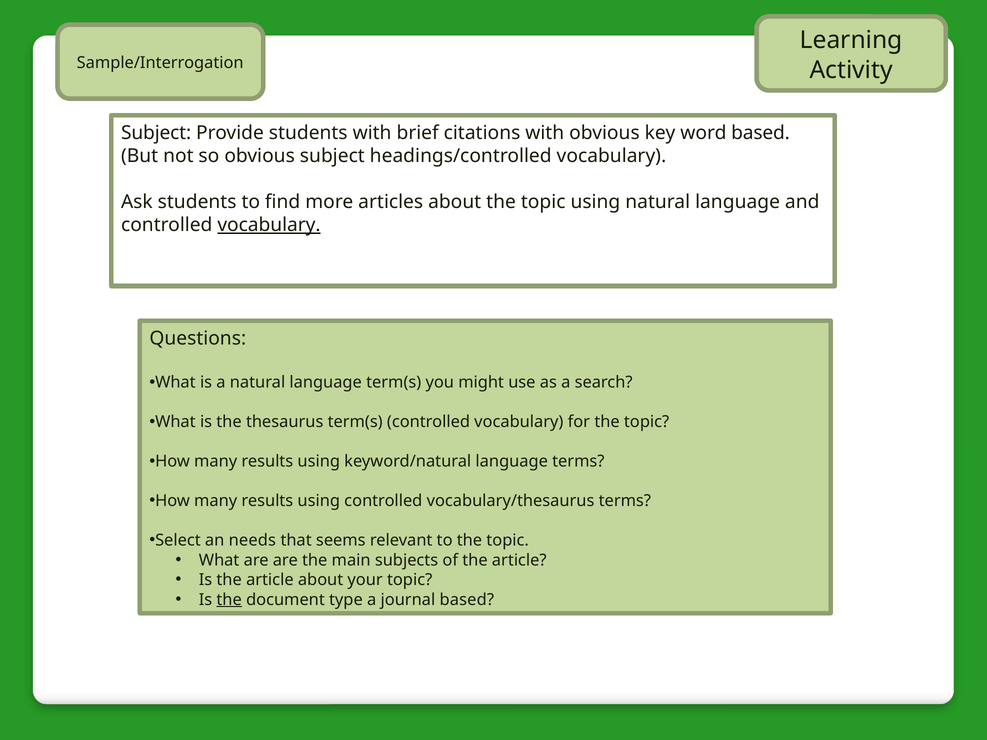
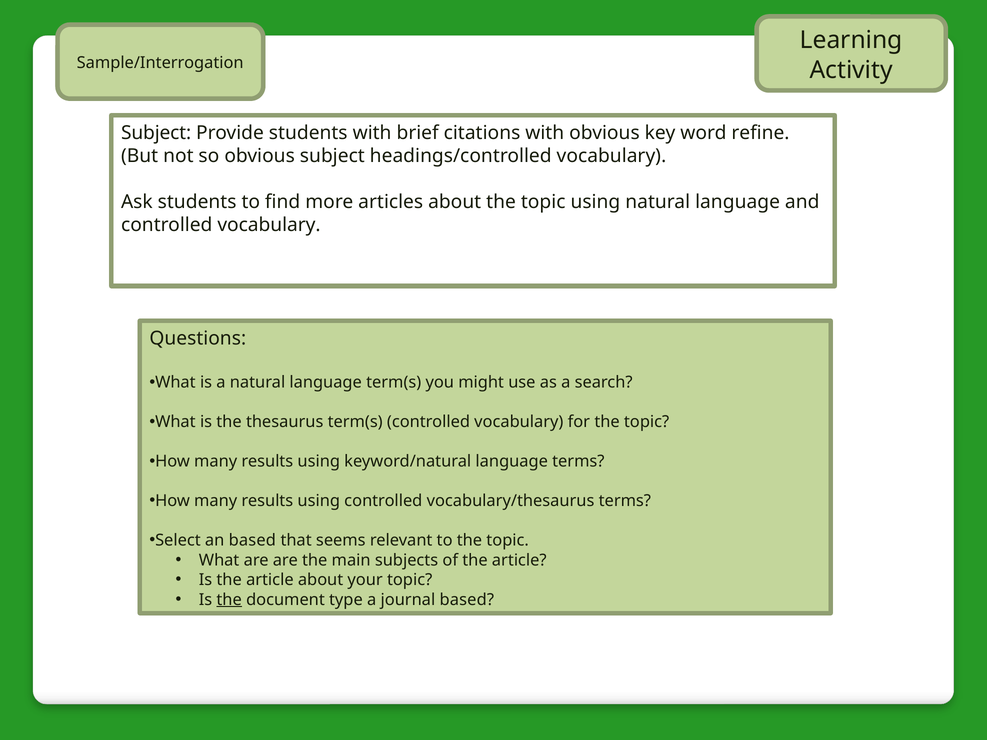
word based: based -> refine (760, 133)
vocabulary underline: present -> none (269, 225)
an needs: needs -> based (252, 541)
